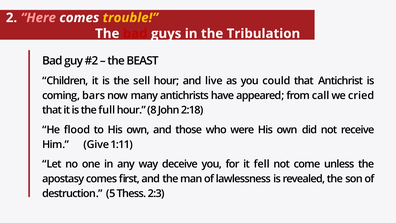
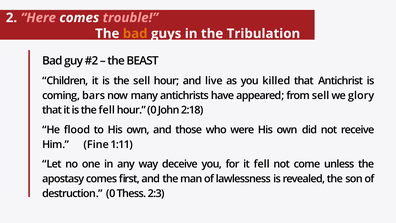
trouble colour: yellow -> pink (130, 18)
bad colour: red -> orange (135, 34)
could: could -> killed (276, 81)
from call: call -> sell (321, 96)
cried: cried -> glory (361, 96)
the full: full -> fell (107, 110)
hour 8: 8 -> 0 (152, 110)
Give: Give -> Fine (96, 145)
destruction 5: 5 -> 0 (111, 194)
